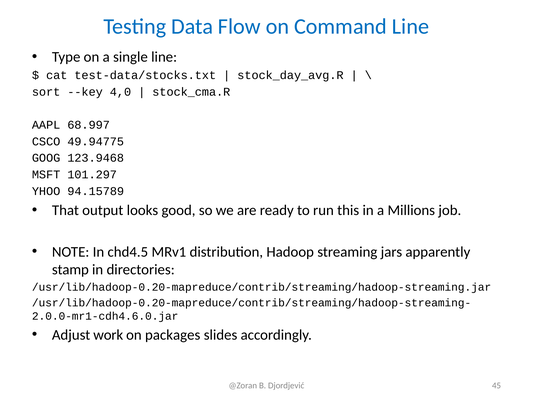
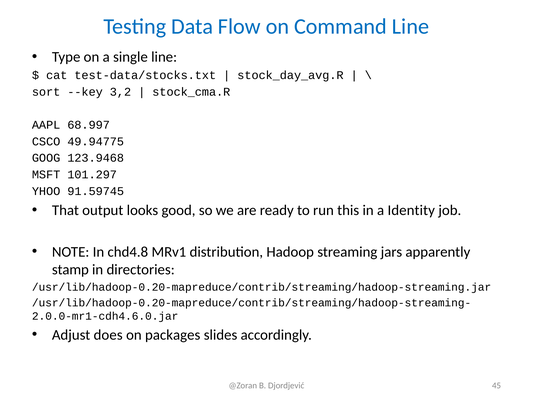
4,0: 4,0 -> 3,2 (120, 92)
94.15789: 94.15789 -> 91.59745 (96, 191)
Millions: Millions -> Identity (411, 210)
chd4.5: chd4.5 -> chd4.8 (128, 252)
work: work -> does (108, 335)
